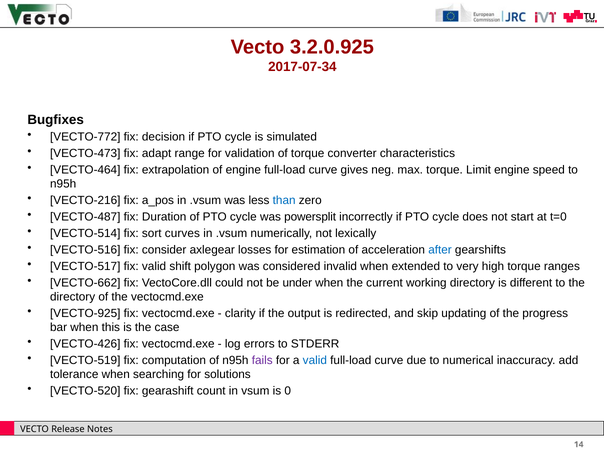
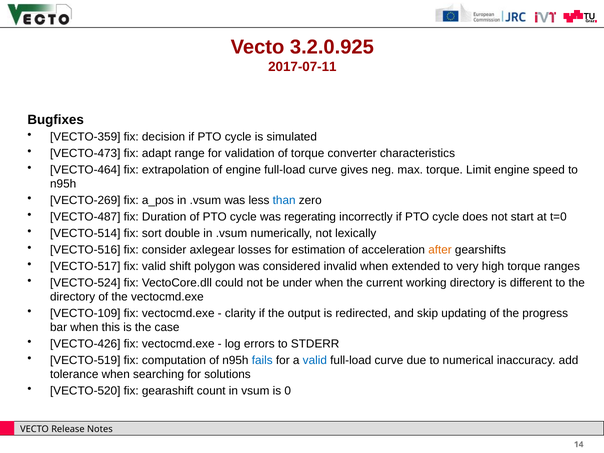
2017-07-34: 2017-07-34 -> 2017-07-11 (302, 67)
VECTO-772: VECTO-772 -> VECTO-359 (85, 137)
VECTO-216: VECTO-216 -> VECTO-269 (85, 200)
powersplit: powersplit -> regerating (310, 217)
curves: curves -> double (182, 233)
after colour: blue -> orange (440, 250)
VECTO-662: VECTO-662 -> VECTO-524 (85, 283)
VECTO-925: VECTO-925 -> VECTO-109 (85, 313)
fails colour: purple -> blue (262, 360)
